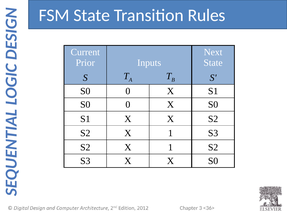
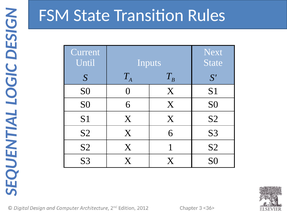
Prior: Prior -> Until (85, 63)
0: 0 -> 6 (128, 105)
1: 1 -> 6 (170, 133)
